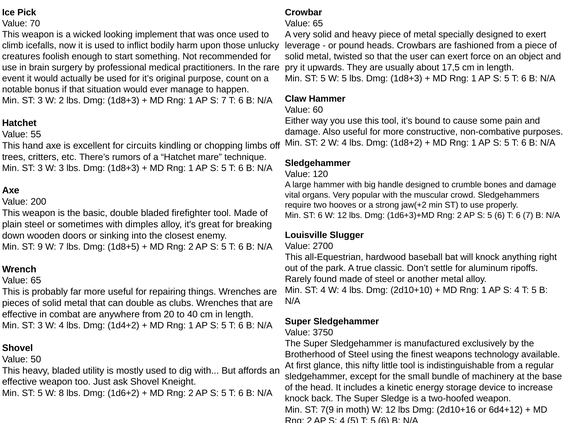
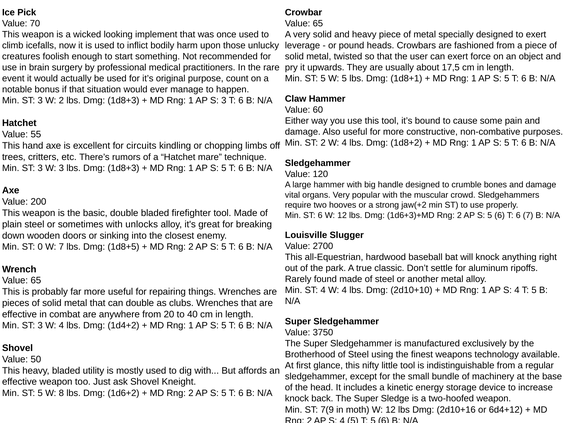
5 lbs Dmg 1d8+3: 1d8+3 -> 1d8+1 (406, 79)
S 7: 7 -> 3 (224, 101)
dimples: dimples -> unlocks (142, 224)
9: 9 -> 0 (40, 247)
